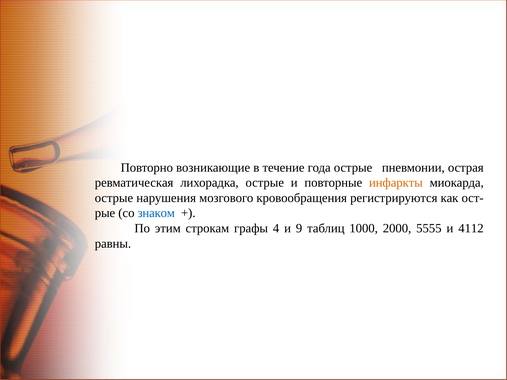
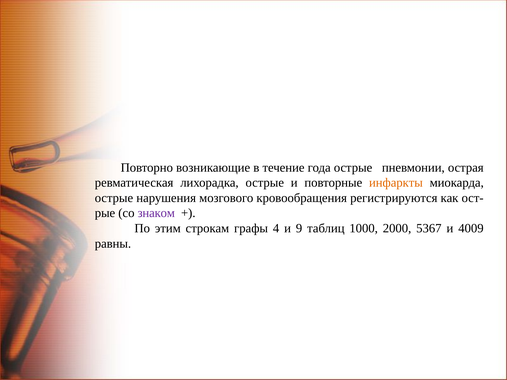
знаком colour: blue -> purple (156, 213)
5555: 5555 -> 5367 (429, 228)
4112: 4112 -> 4009 (471, 228)
